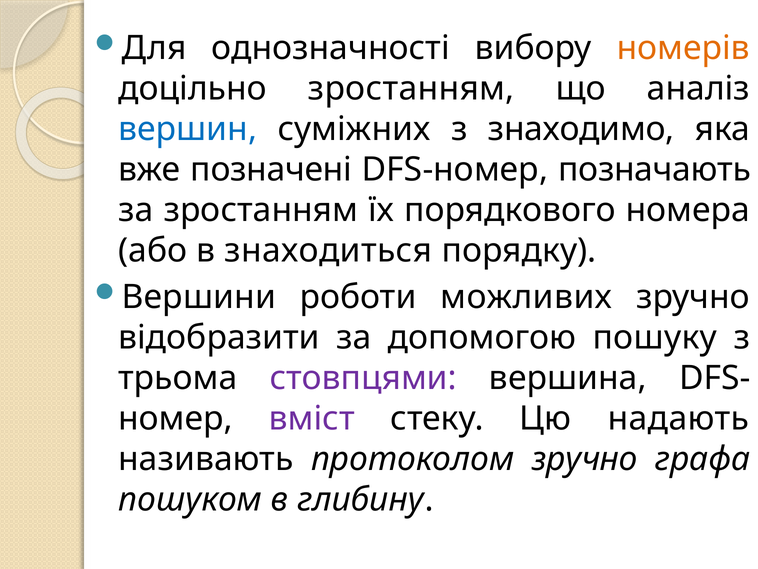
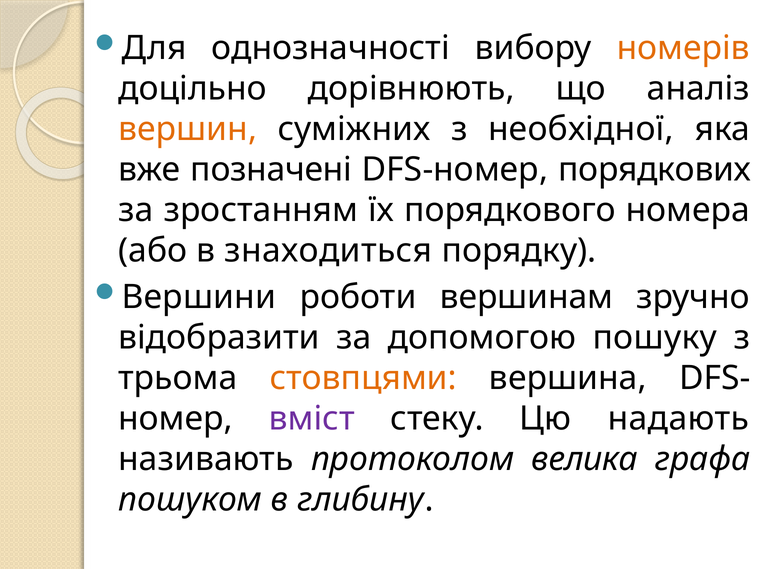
доцільно зростанням: зростанням -> дорівнюють (411, 88)
вершин colour: blue -> orange (188, 129)
знаходимо: знаходимо -> необхідної (581, 129)
позначають: позначають -> порядкових (655, 169)
можливих: можливих -> вершинам (526, 297)
стовпцями colour: purple -> orange (363, 378)
протоколом зручно: зручно -> велика (585, 459)
